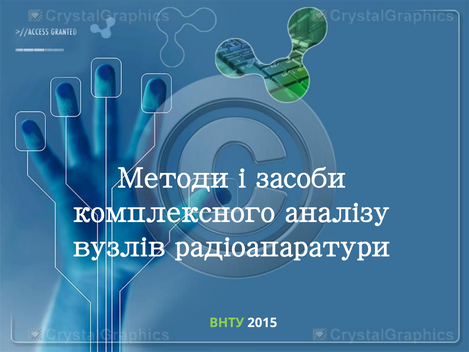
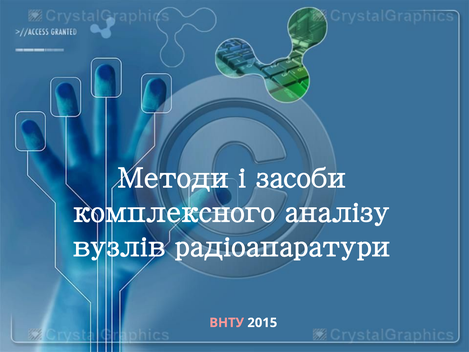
ВНТУ colour: light green -> pink (227, 323)
